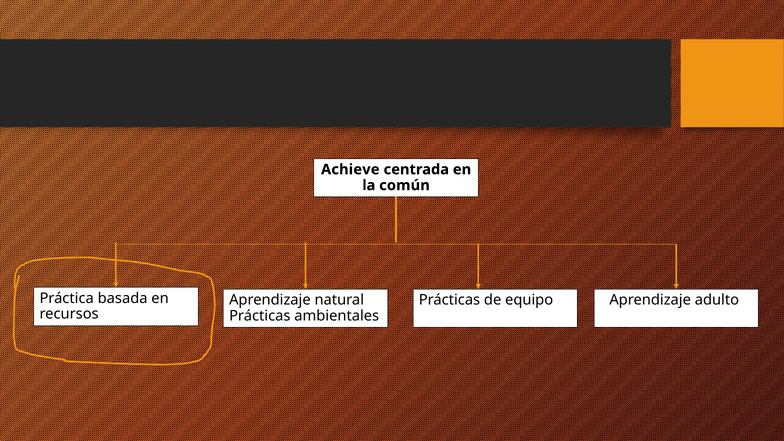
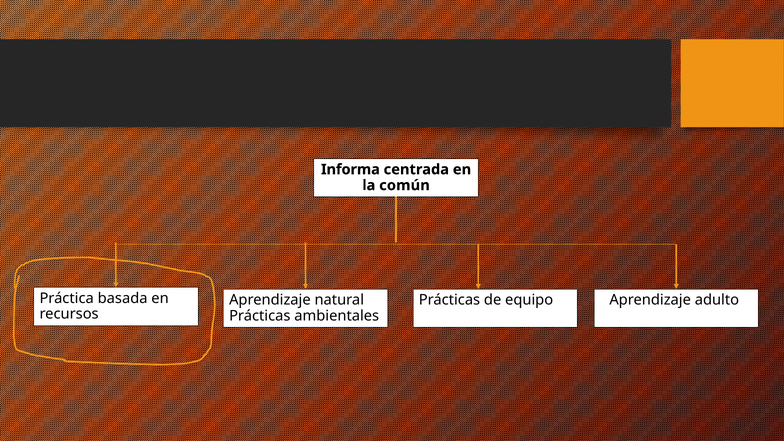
Achieve: Achieve -> Informa (350, 169)
